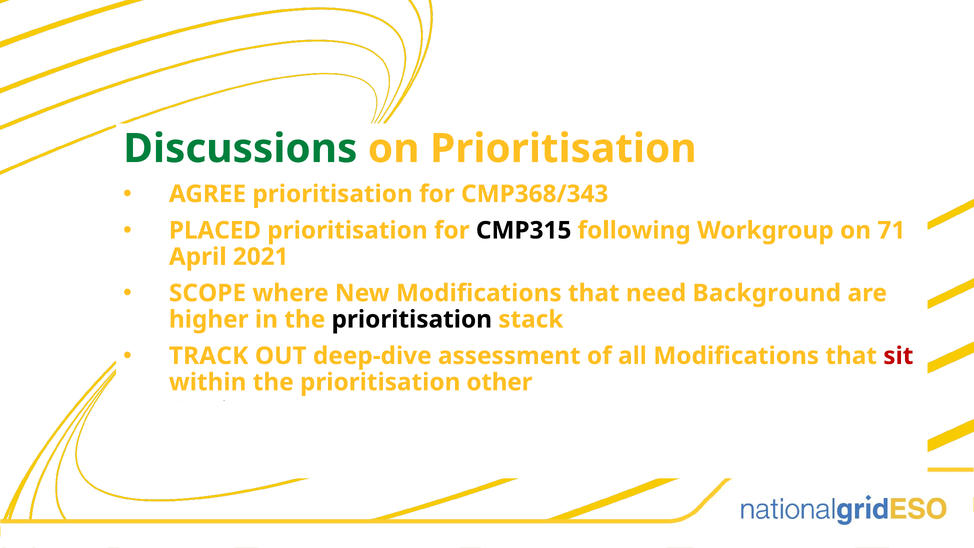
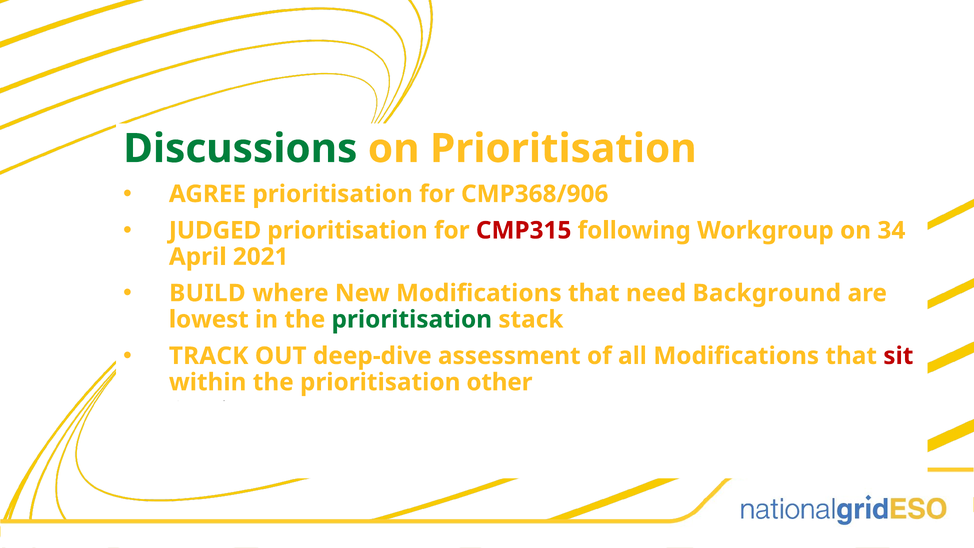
CMP368/343: CMP368/343 -> CMP368/906 (535, 194)
PLACED: PLACED -> JUDGED (215, 230)
CMP315 colour: black -> red (524, 230)
71: 71 -> 34 (891, 230)
SCOPE: SCOPE -> BUILD (207, 293)
higher: higher -> lowest (209, 319)
prioritisation colour: black -> green (412, 319)
